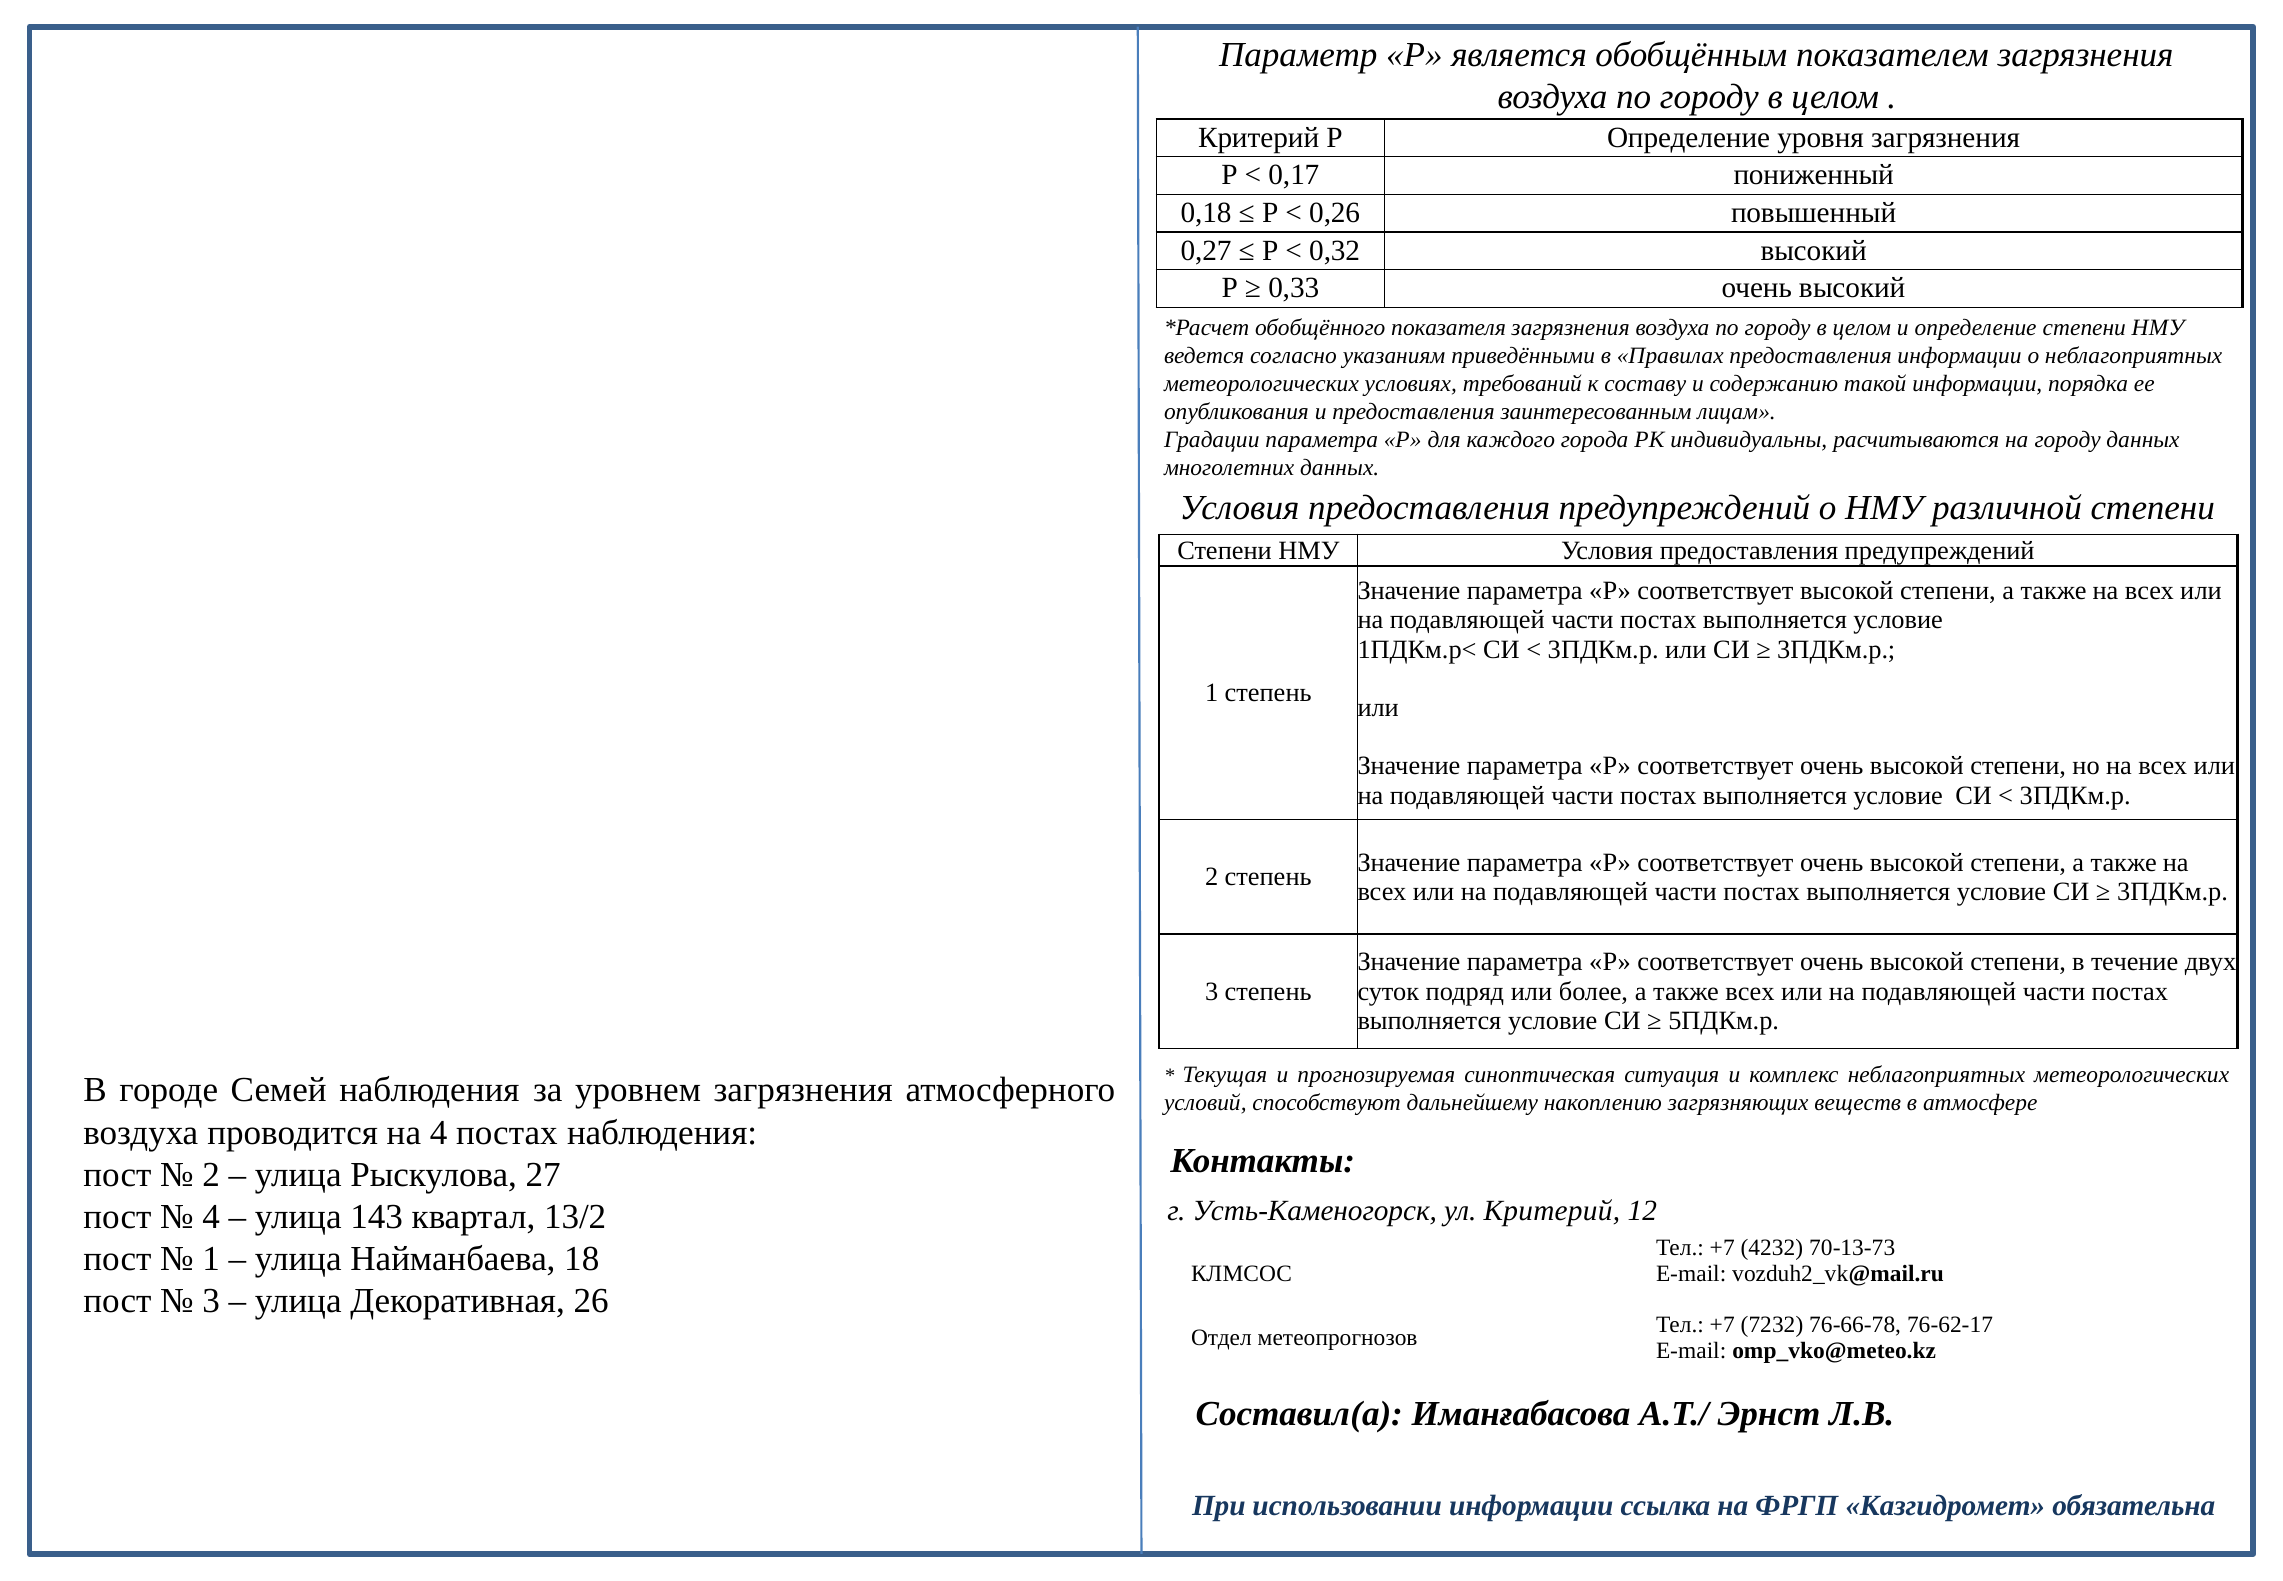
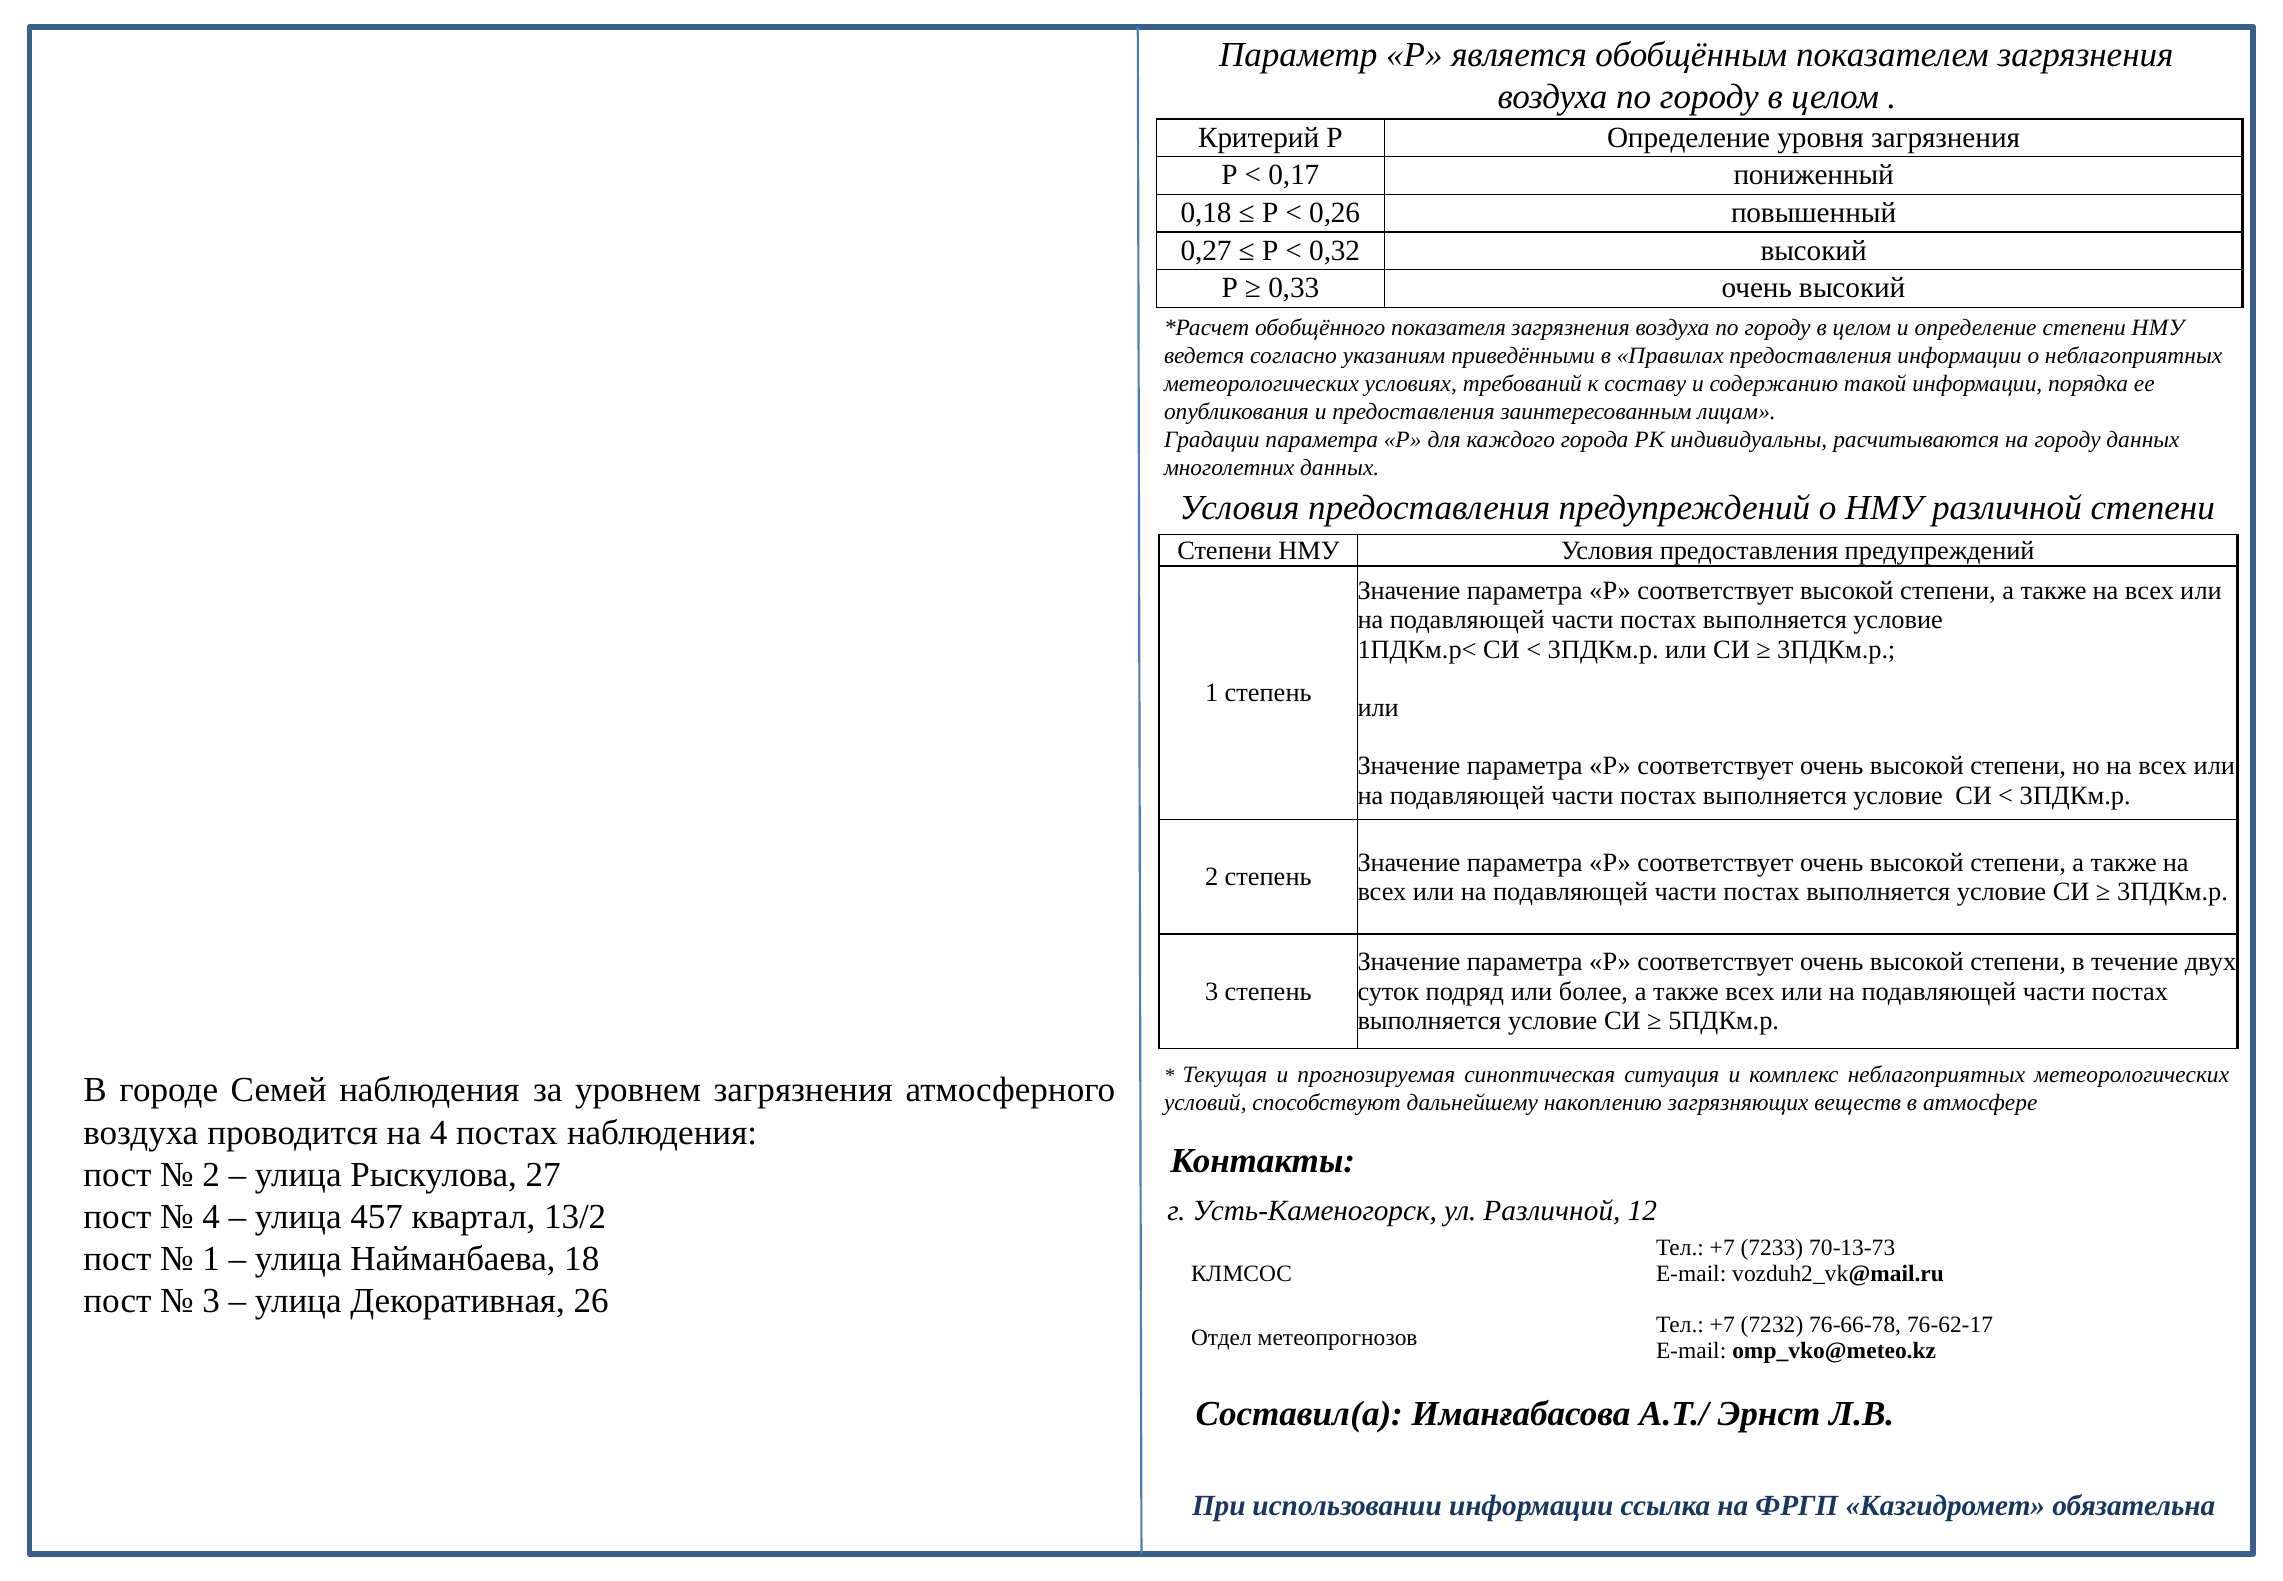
ул Критерий: Критерий -> Различной (1552, 1211)
143: 143 -> 457 (377, 1216)
4232: 4232 -> 7233 (1772, 1247)
